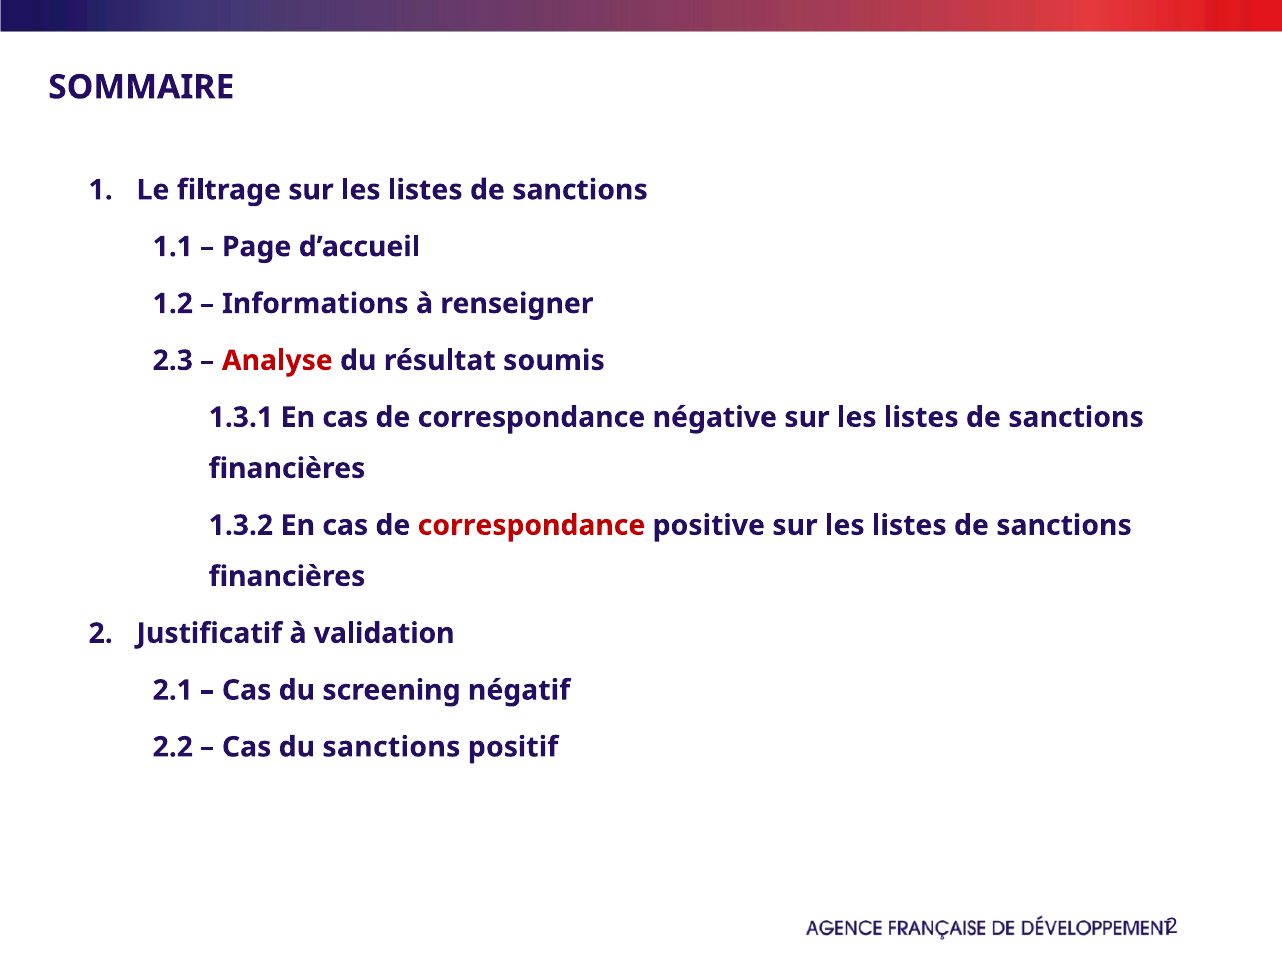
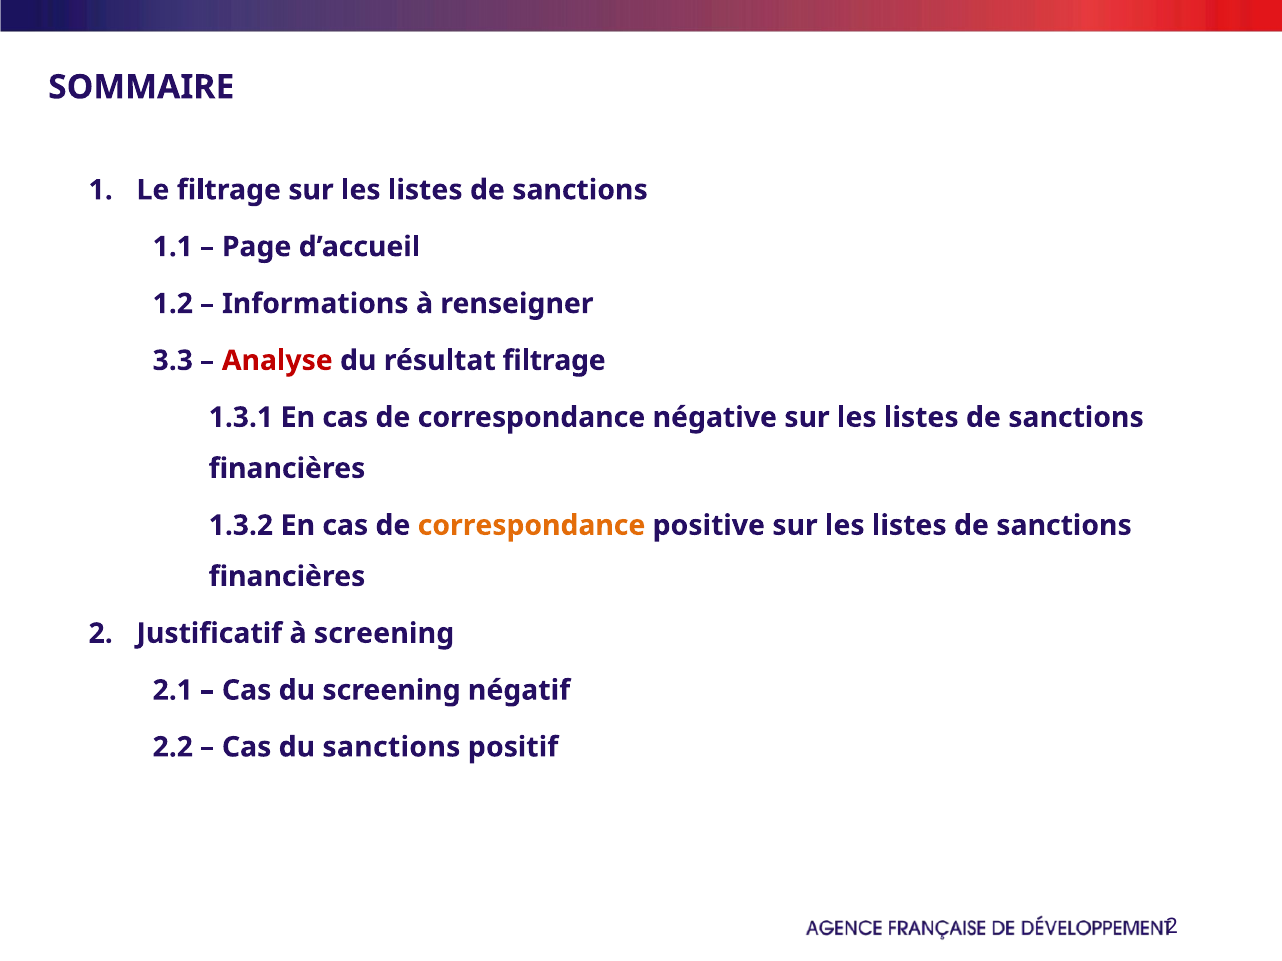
2.3: 2.3 -> 3.3 (173, 361)
résultat soumis: soumis -> filtrage (554, 361)
correspondance colour: red -> orange (532, 526)
à validation: validation -> screening (384, 634)
